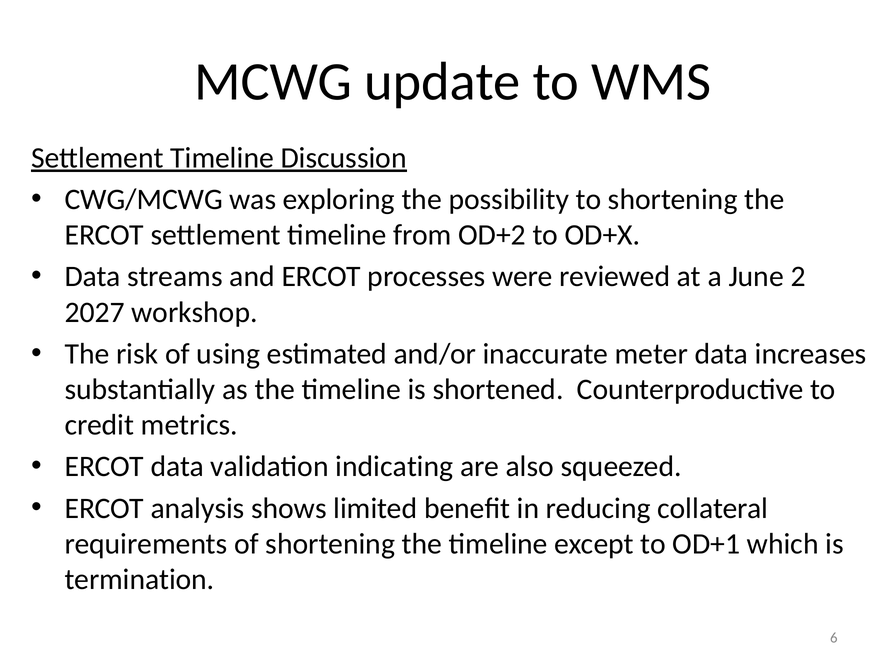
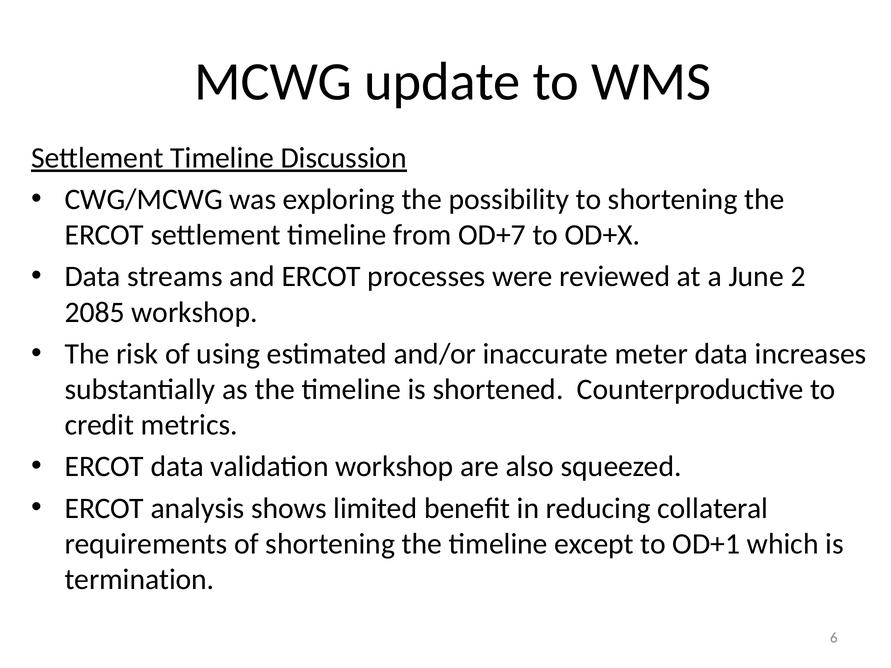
OD+2: OD+2 -> OD+7 (492, 235)
2027: 2027 -> 2085 (95, 312)
validation indicating: indicating -> workshop (394, 467)
